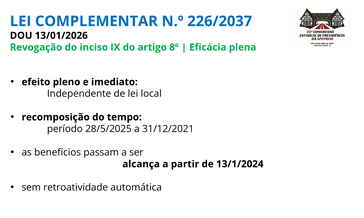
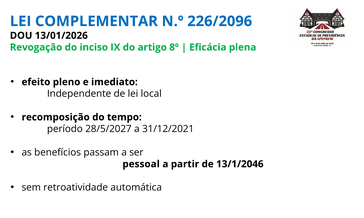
226/2037: 226/2037 -> 226/2096 (220, 21)
28/5/2025: 28/5/2025 -> 28/5/2027 (108, 129)
alcança: alcança -> pessoal (141, 164)
13/1/2024: 13/1/2024 -> 13/1/2046 (240, 164)
